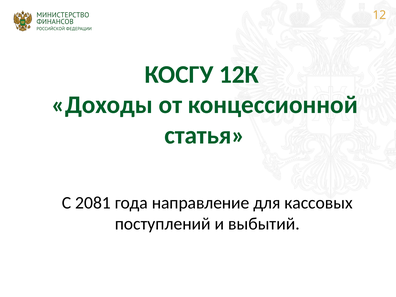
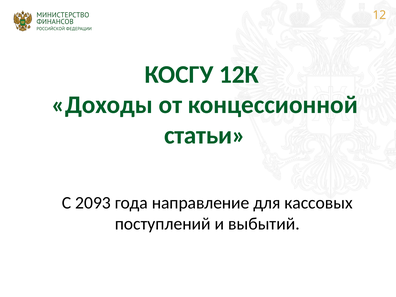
статья: статья -> статьи (205, 135)
2081: 2081 -> 2093 (93, 203)
